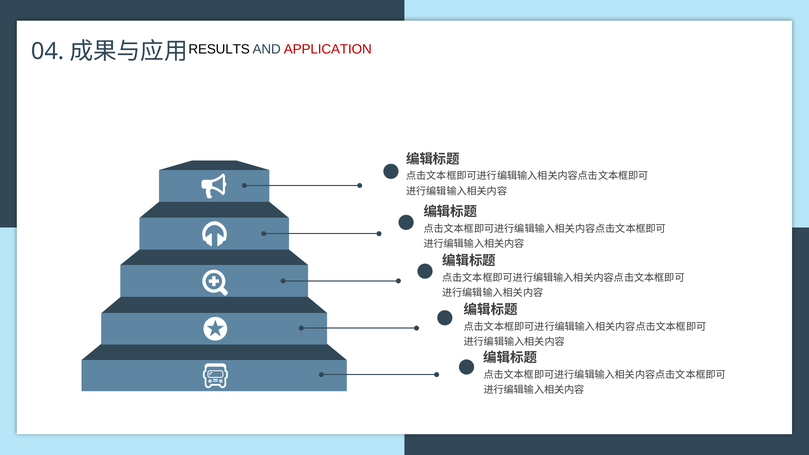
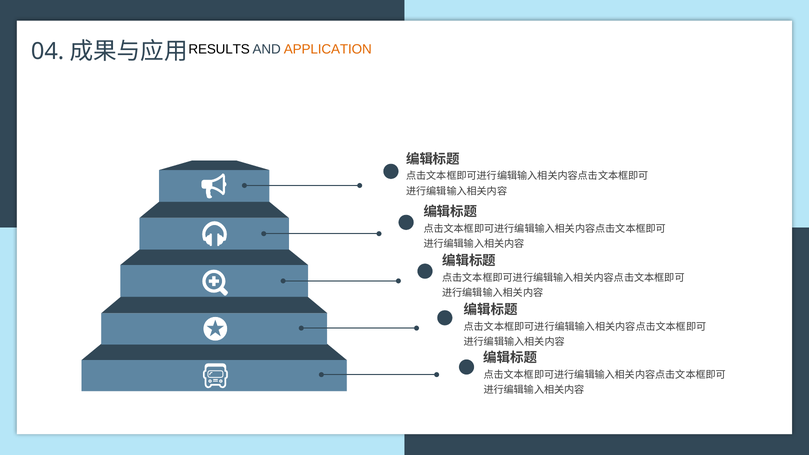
APPLICATION colour: red -> orange (328, 50)
